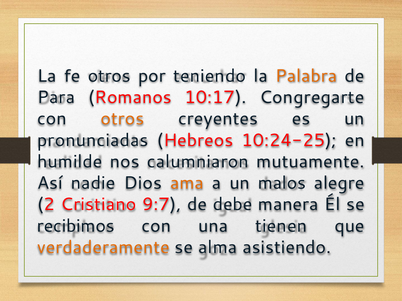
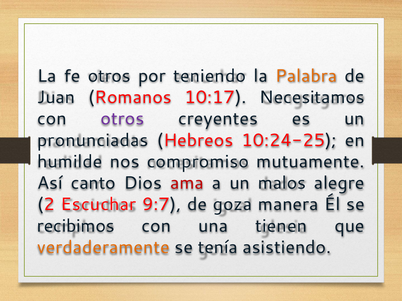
Para: Para -> Juan (56, 98)
Congregarte: Congregarte -> Necesitamos (312, 98)
otros colour: orange -> purple (122, 119)
calumniaron: calumniaron -> compromiso (198, 162)
nadie: nadie -> canto (93, 183)
ama colour: orange -> red (187, 183)
Cristiano: Cristiano -> Escuchar (98, 205)
debe: debe -> goza (233, 205)
alma: alma -> tenía (218, 248)
